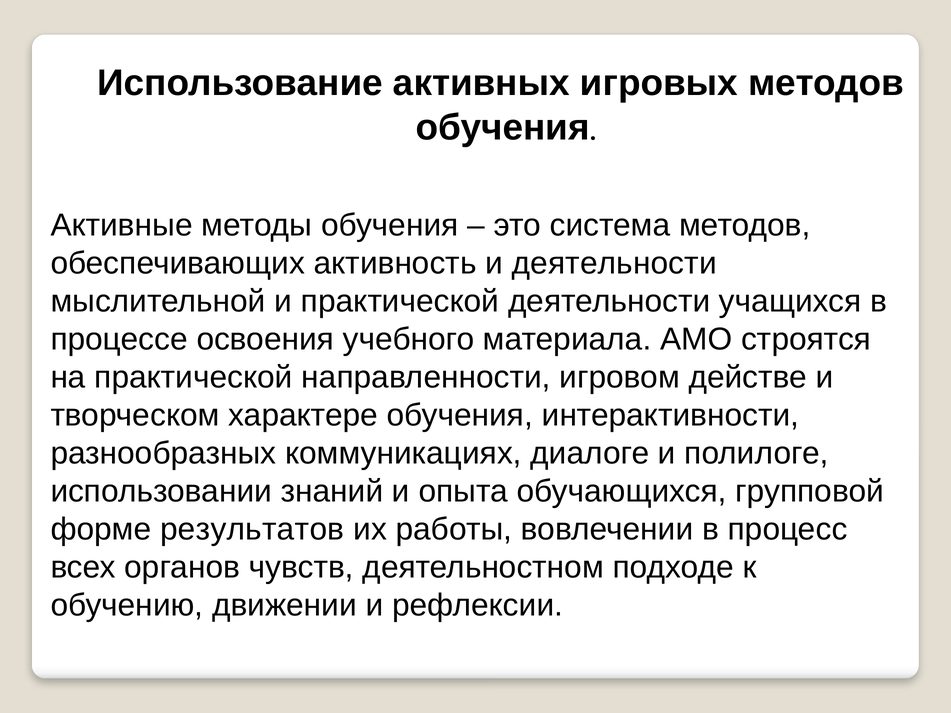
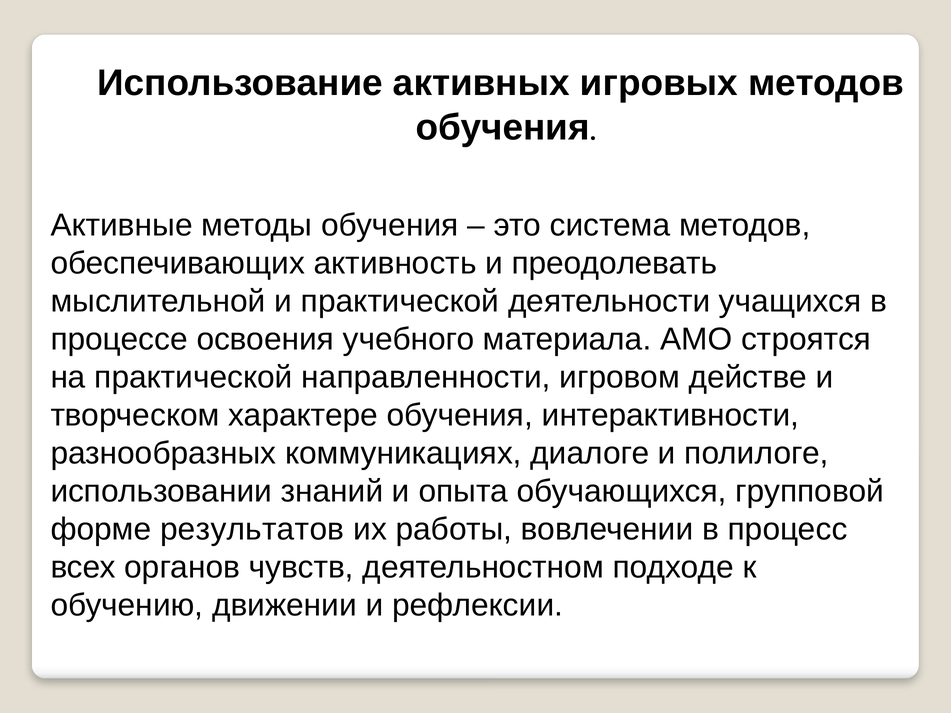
и деятельности: деятельности -> преодолевать (614, 263)
